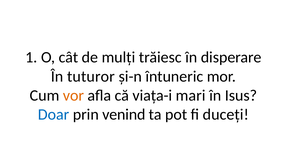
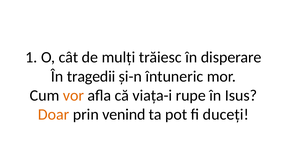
tuturor: tuturor -> tragedii (91, 77)
mari: mari -> rupe (191, 96)
Doar colour: blue -> orange (54, 115)
